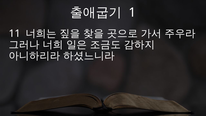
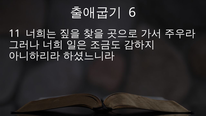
1: 1 -> 6 (132, 12)
